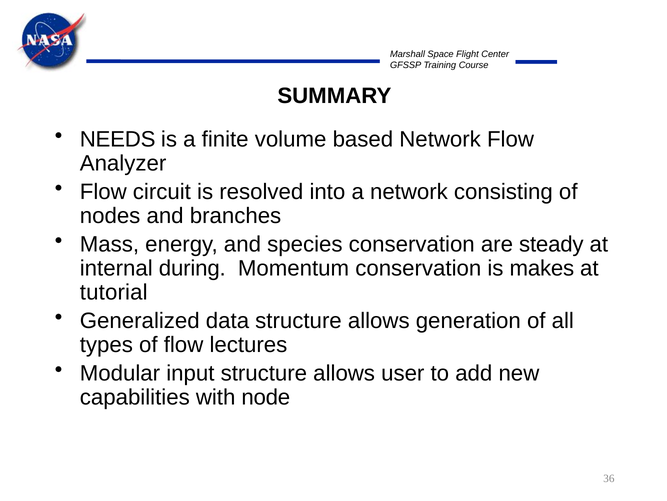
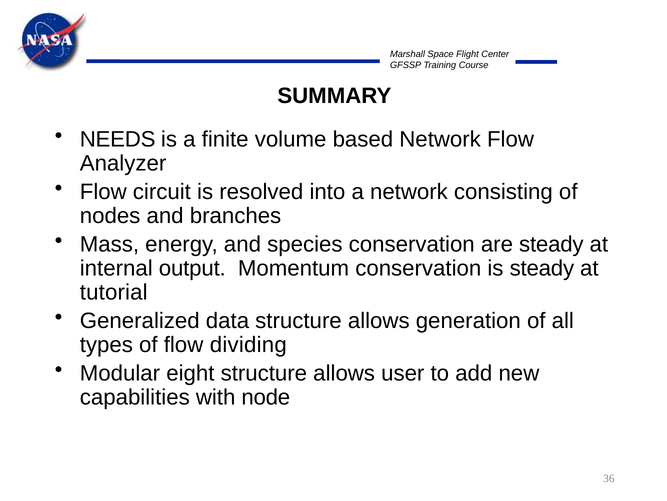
during: during -> output (192, 268)
is makes: makes -> steady (542, 268)
lectures: lectures -> dividing (248, 344)
input: input -> eight (190, 373)
